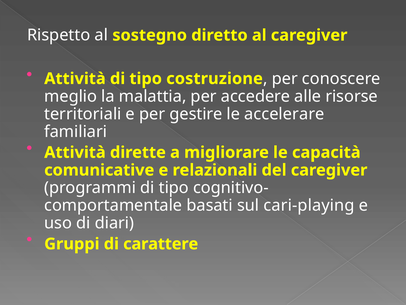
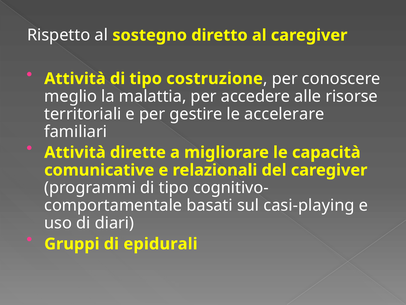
cari-playing: cari-playing -> casi-playing (309, 205)
carattere: carattere -> epidurali (161, 244)
